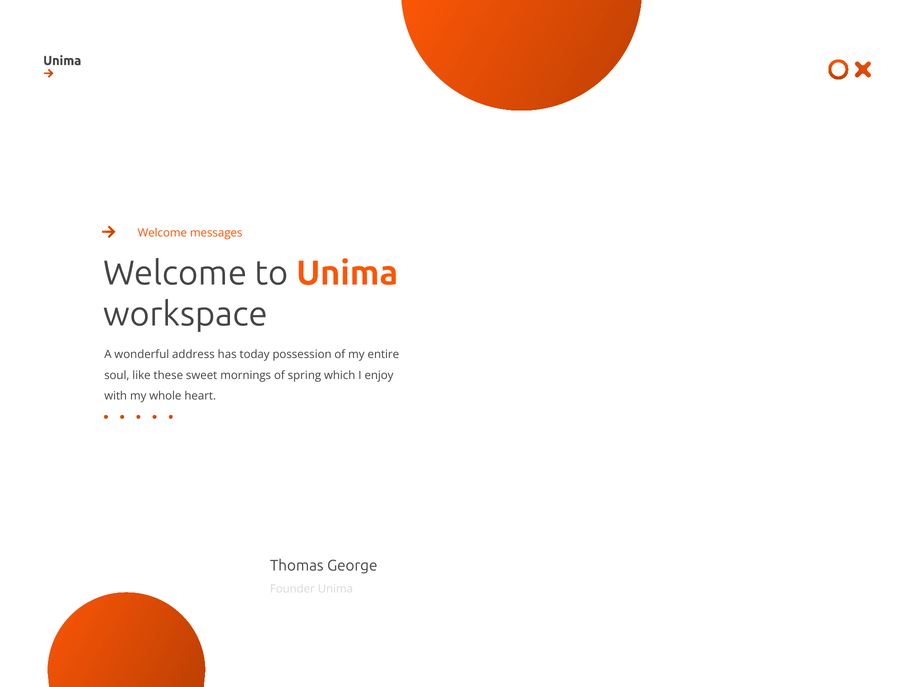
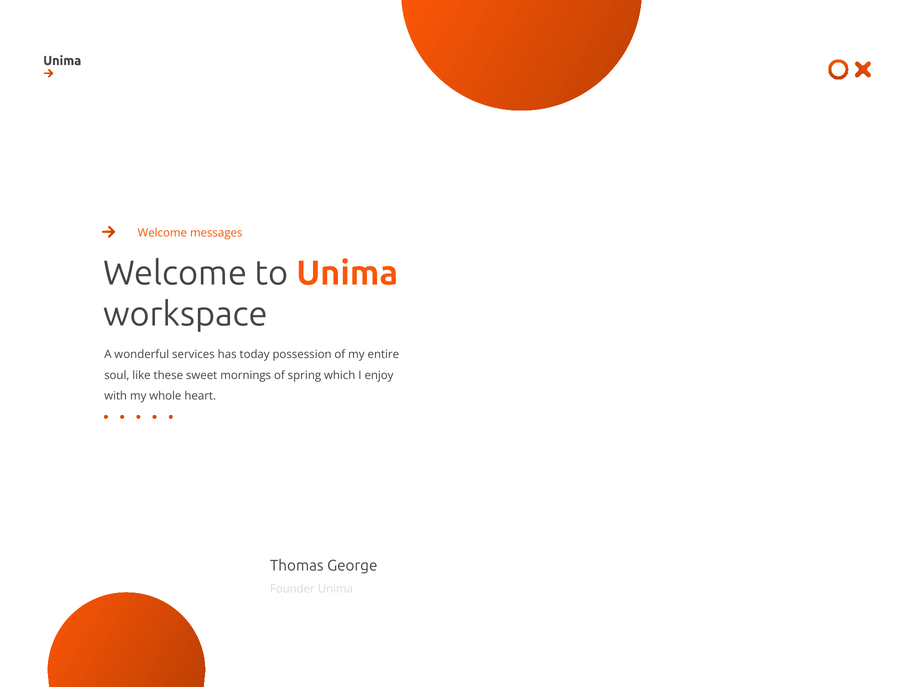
address: address -> services (193, 355)
